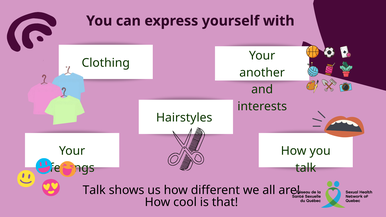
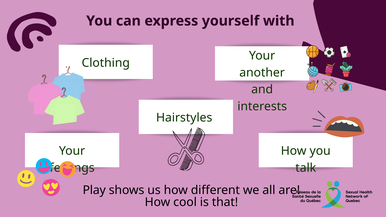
Talk: Talk -> Play (94, 190)
